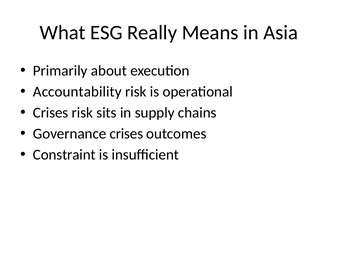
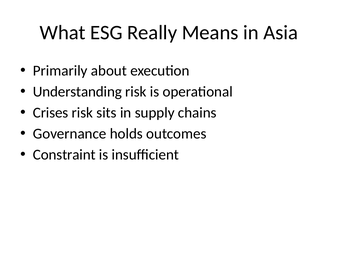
Accountability: Accountability -> Understanding (77, 92)
Governance crises: crises -> holds (126, 134)
